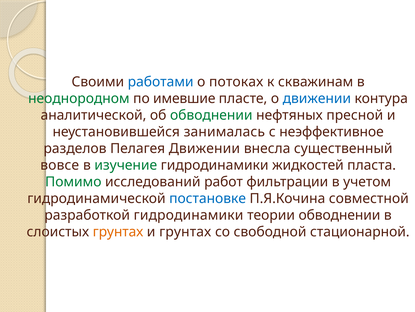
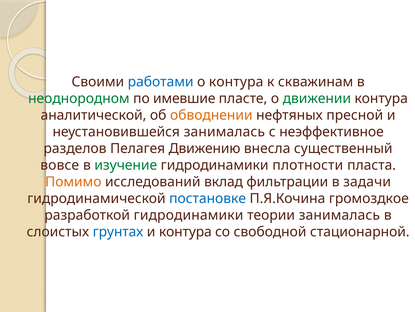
о потоках: потоках -> контура (236, 82)
движении colour: blue -> green (317, 98)
обводнении colour: green -> orange (211, 115)
Пелагея Движении: Движении -> Движению (205, 148)
жидкостей: жидкостей -> плотности (308, 165)
Помимо colour: green -> orange (73, 181)
работ: работ -> вклад (224, 181)
учетом: учетом -> задачи (367, 181)
совместной: совместной -> громоздкое (369, 198)
теории обводнении: обводнении -> занималась (339, 215)
грунтах colour: orange -> blue (118, 231)
и грунтах: грунтах -> контура (185, 231)
